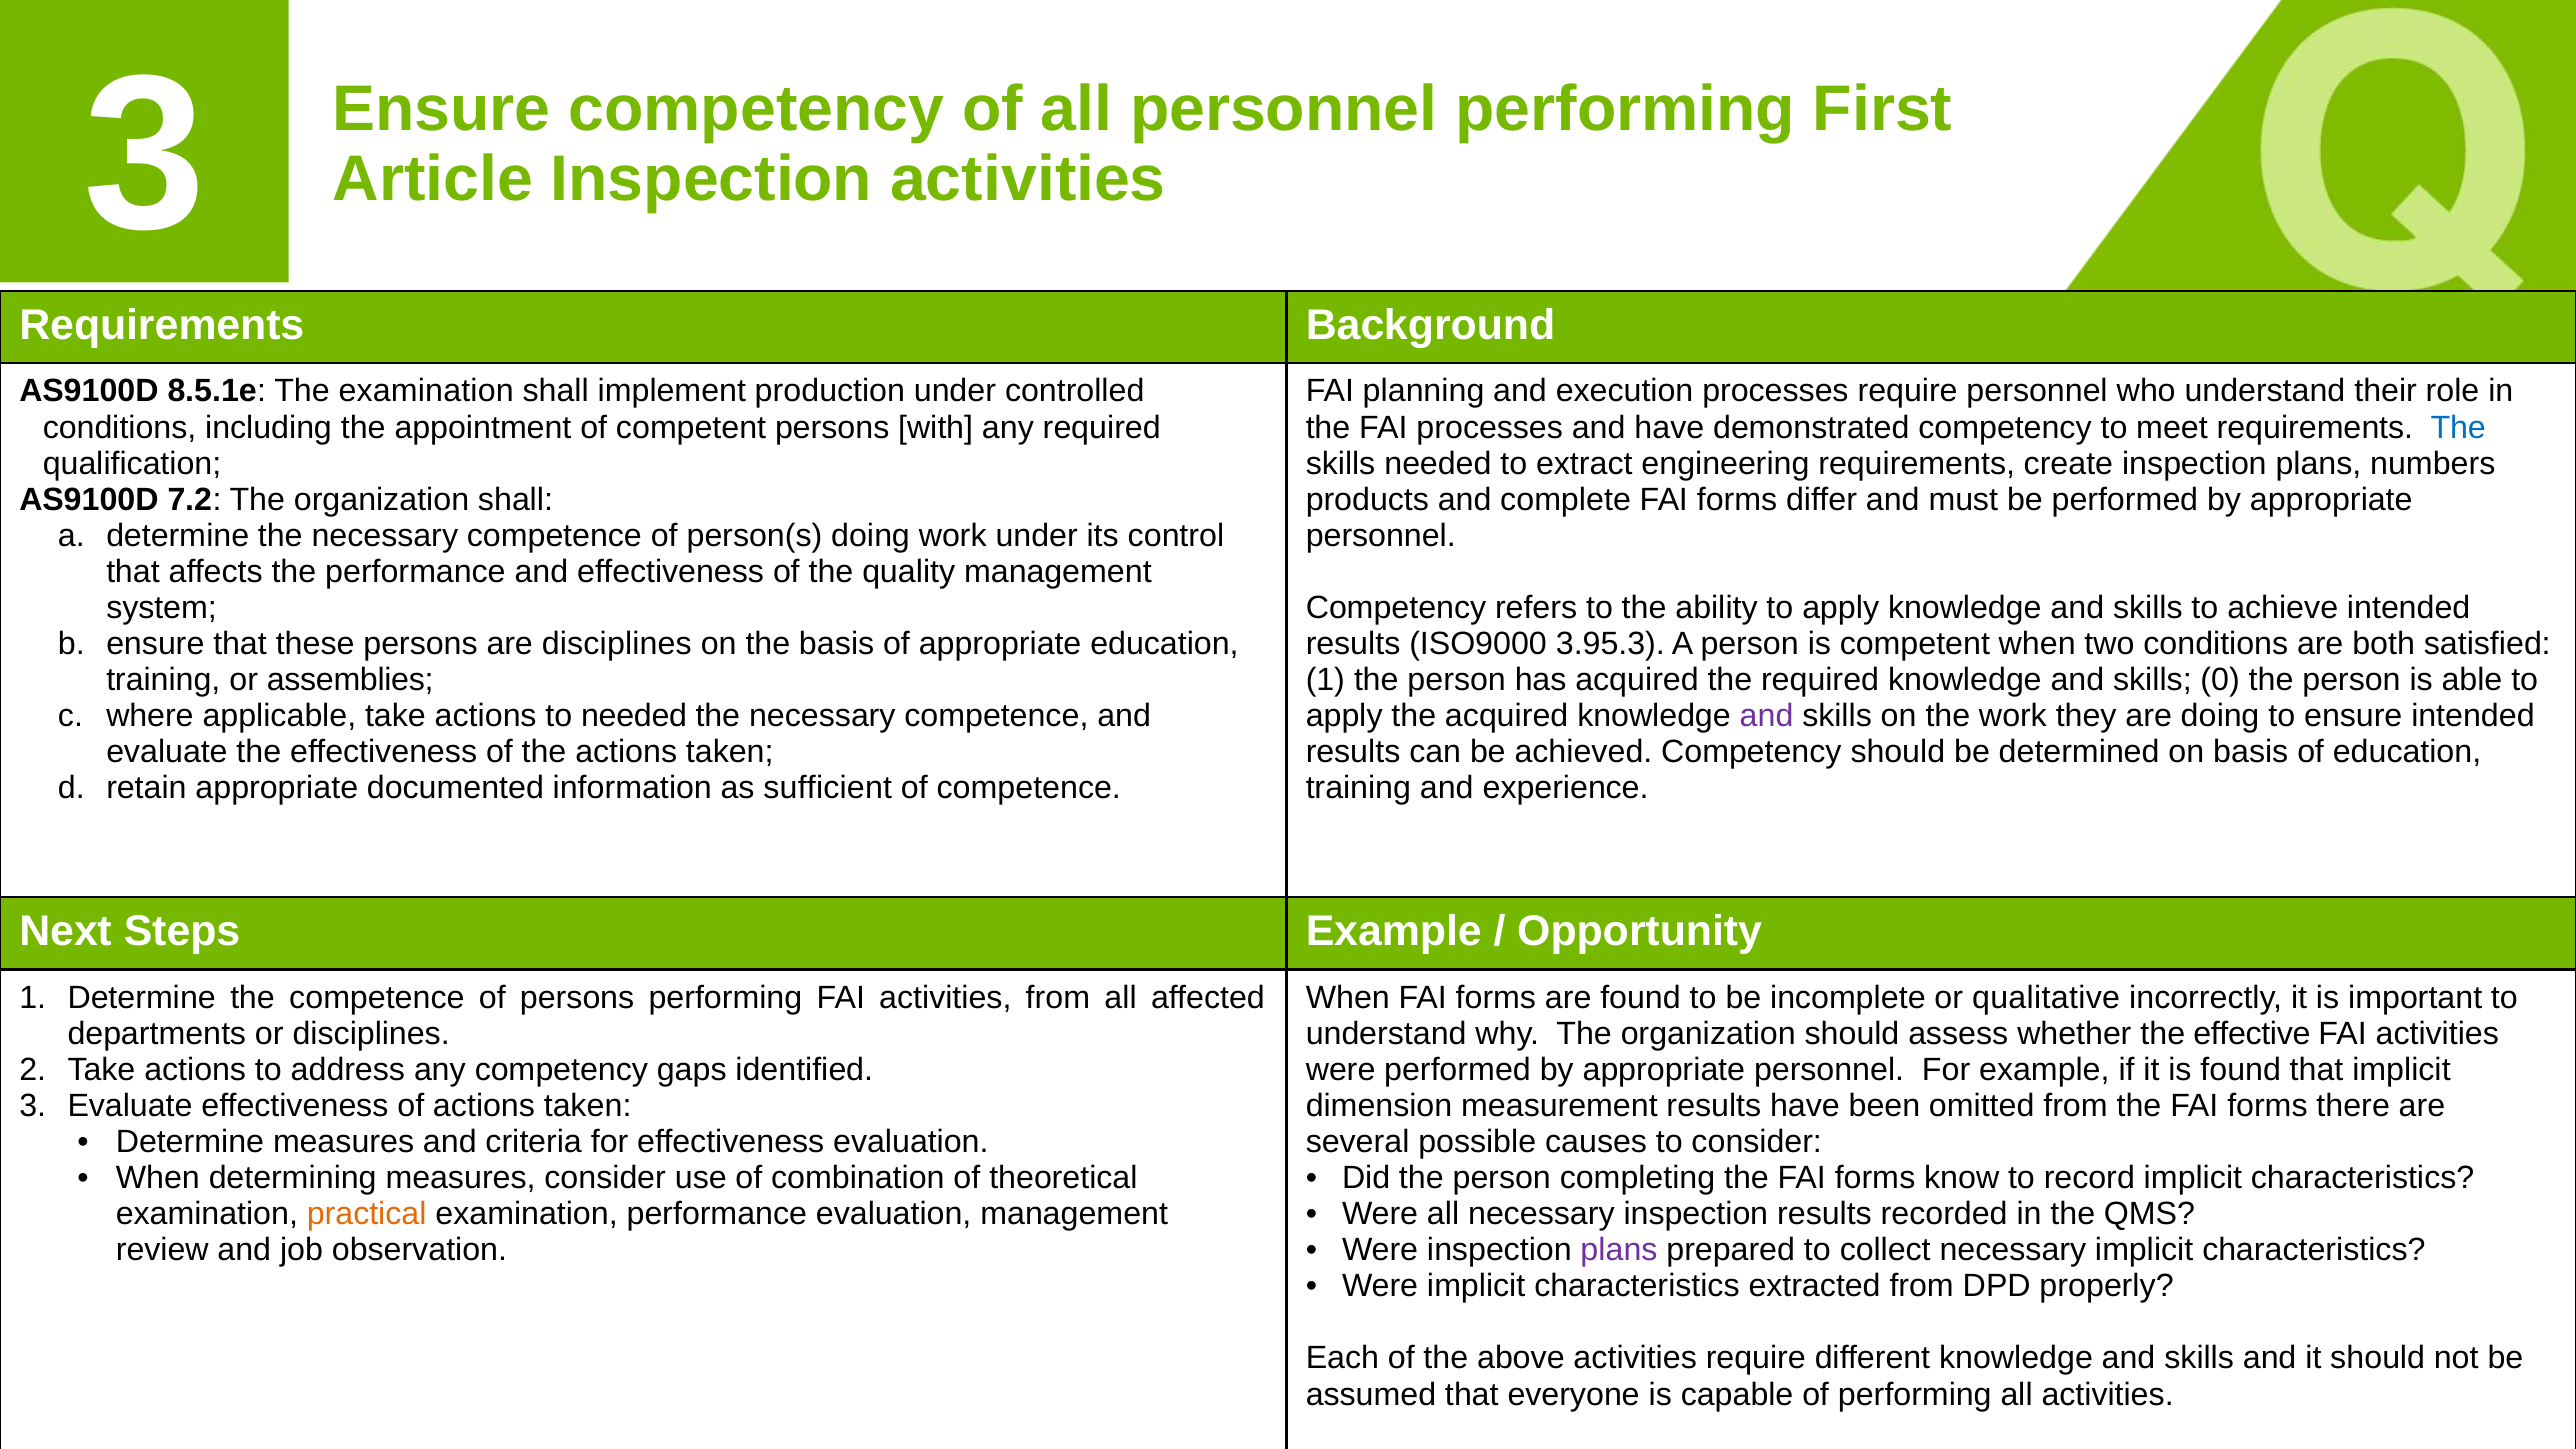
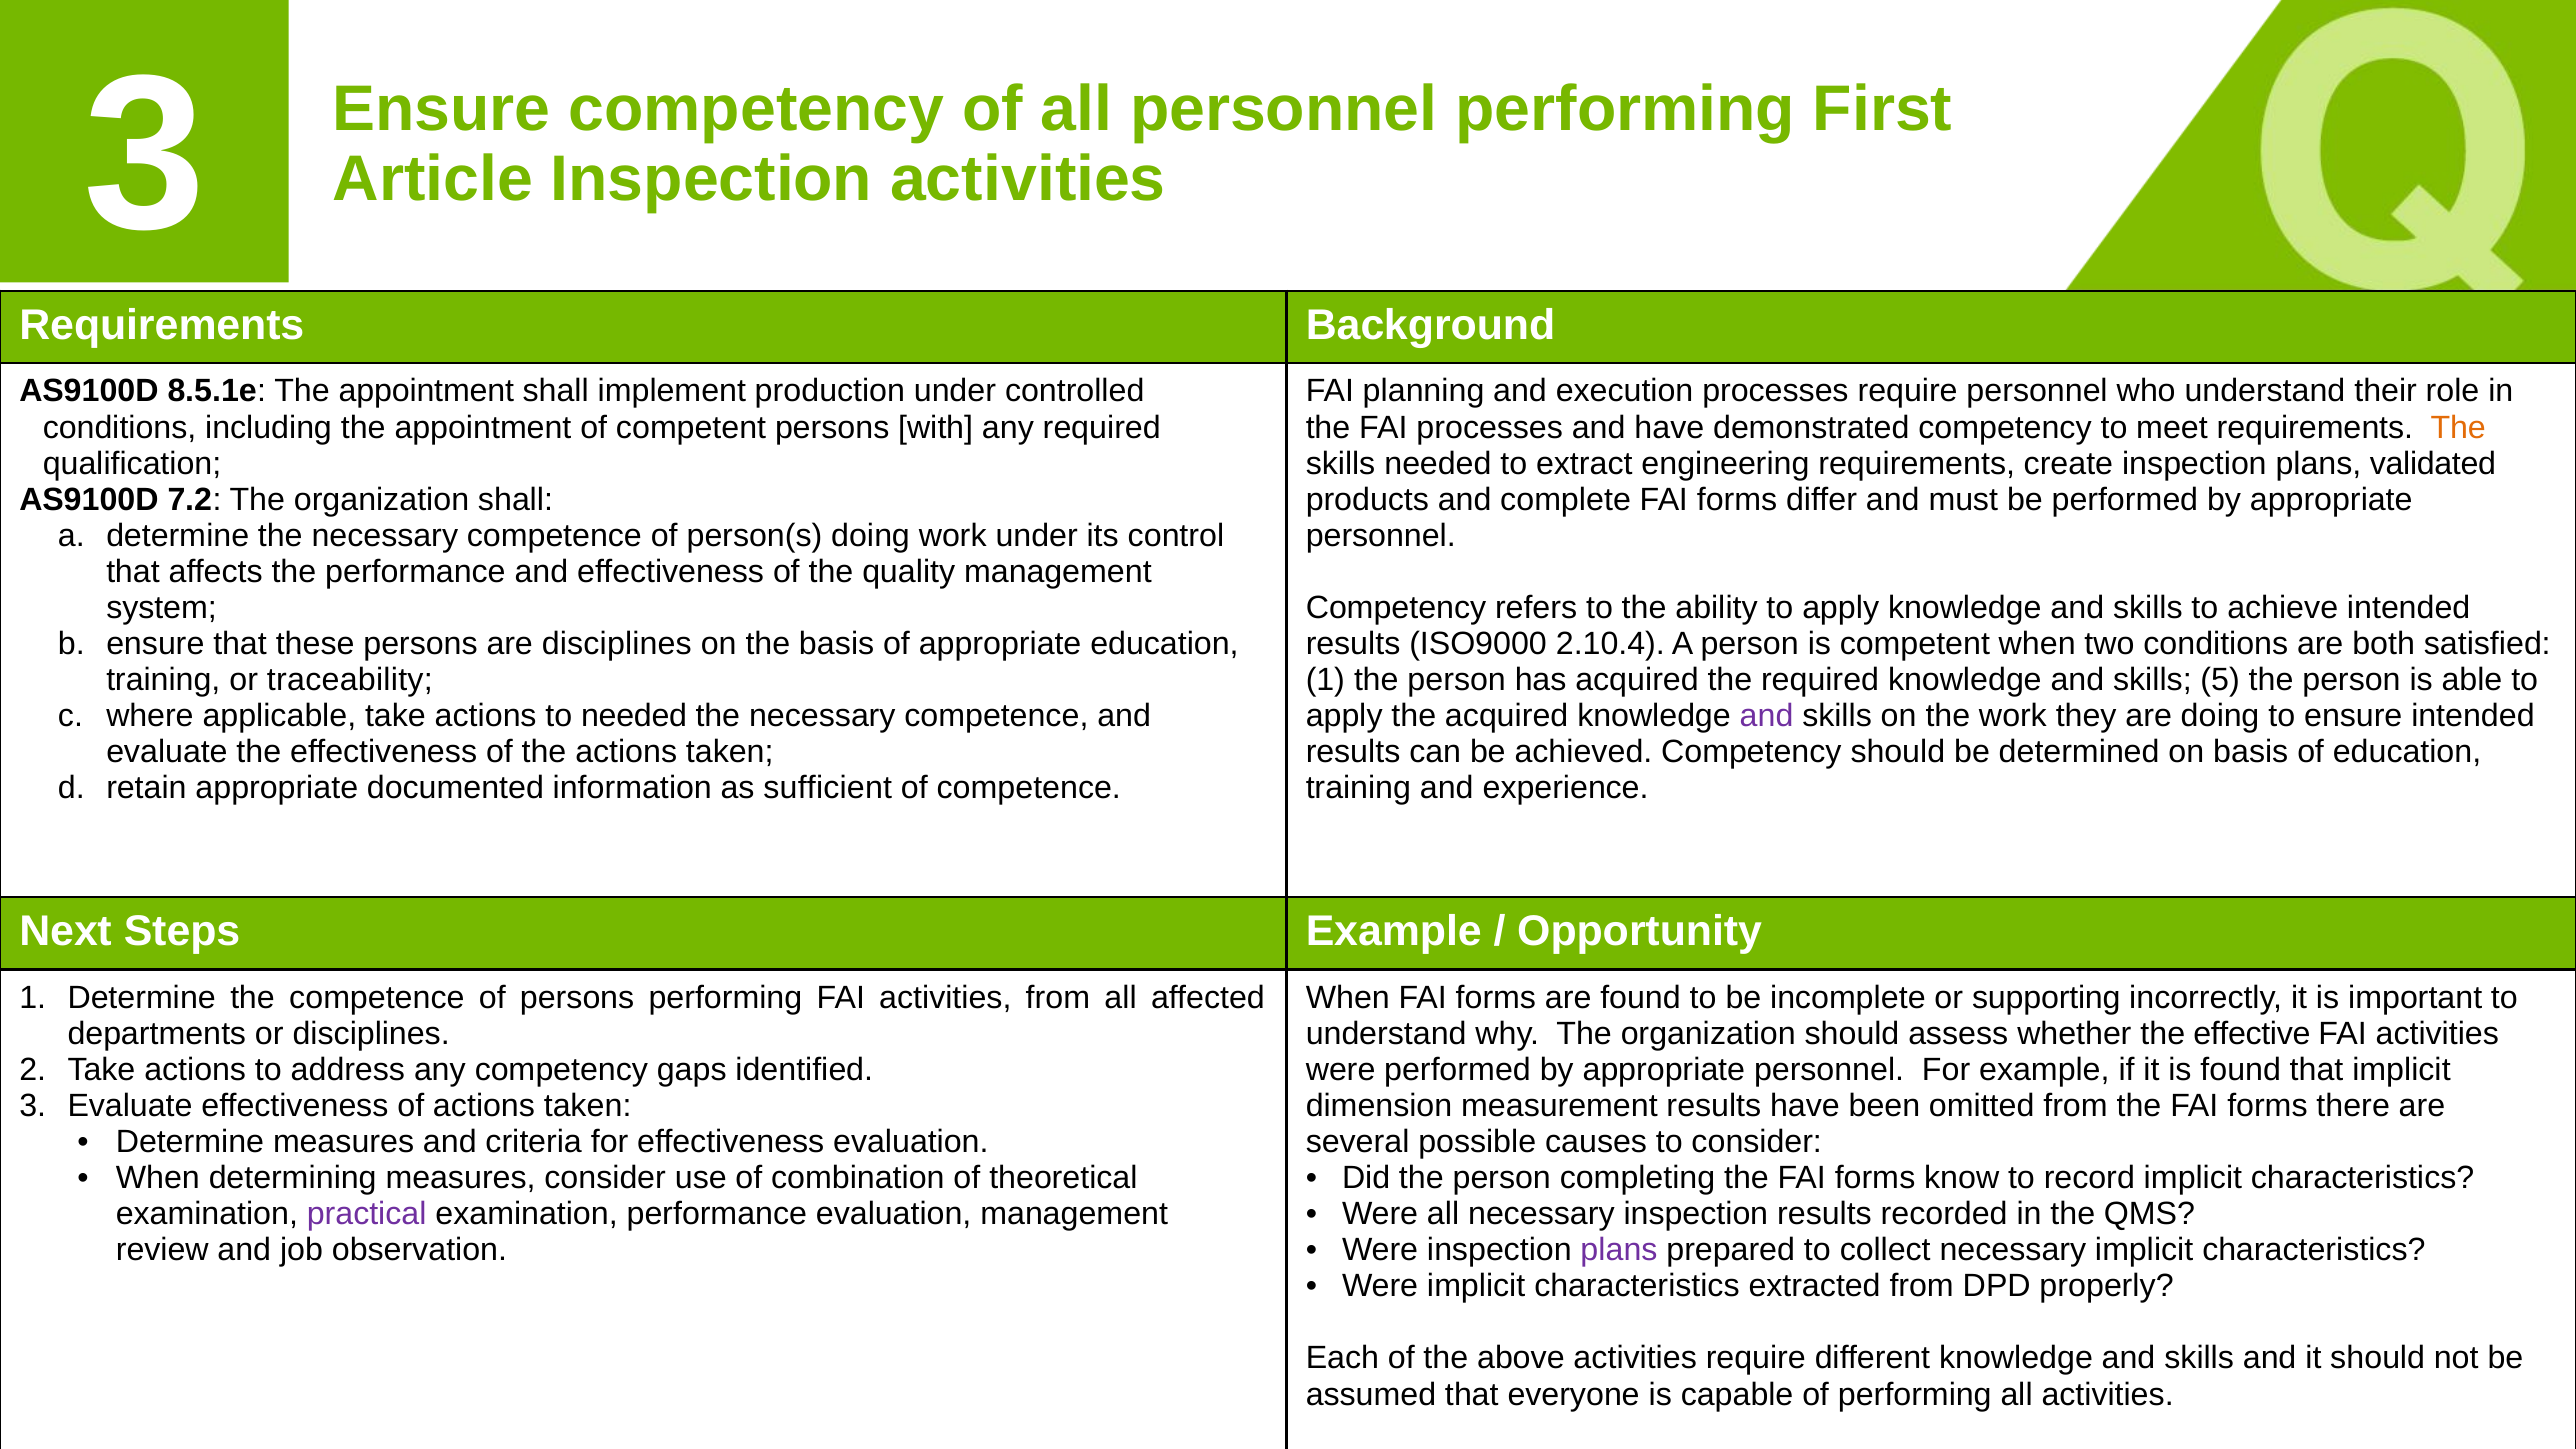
8.5.1e The examination: examination -> appointment (426, 391)
The colour: blue -> orange (2458, 427)
numbers: numbers -> validated (2433, 463)
3.95.3: 3.95.3 -> 2.10.4 (1610, 644)
assemblies: assemblies -> traceability (350, 680)
0: 0 -> 5 (2220, 680)
qualitative: qualitative -> supporting (2046, 998)
practical colour: orange -> purple (367, 1214)
